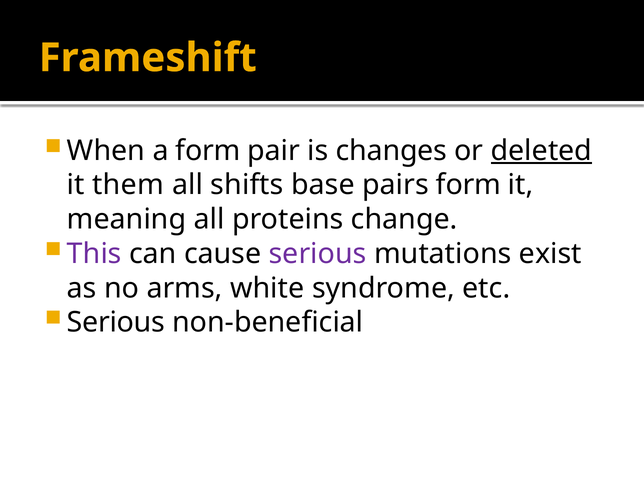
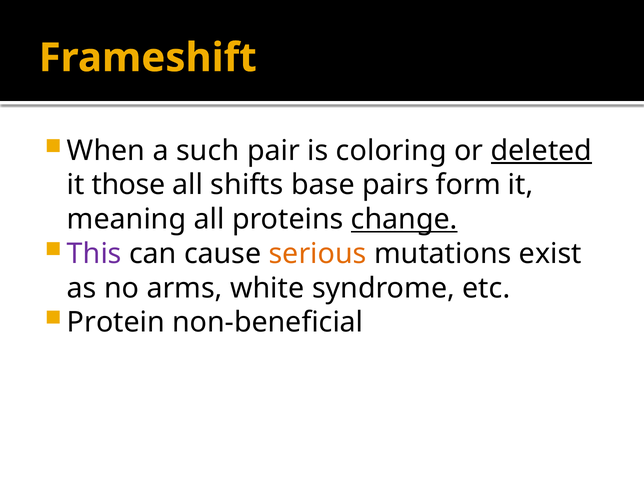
a form: form -> such (208, 151)
changes: changes -> coloring (391, 151)
them: them -> those (129, 185)
change underline: none -> present (404, 219)
serious colour: purple -> orange (318, 254)
Serious: Serious -> Protein (116, 322)
